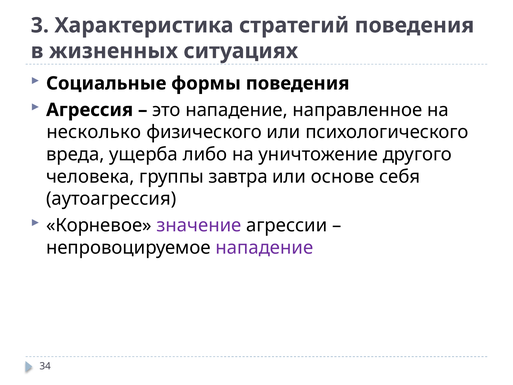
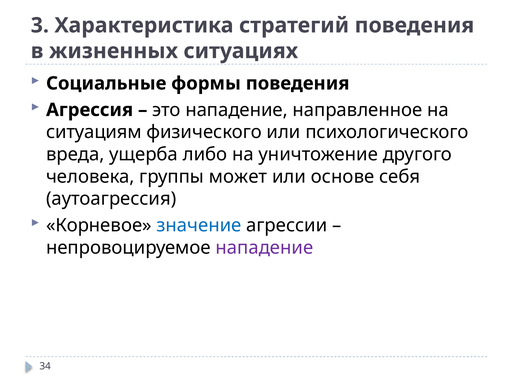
несколько: несколько -> ситуациям (94, 132)
завтра: завтра -> может (238, 176)
значение colour: purple -> blue (199, 225)
